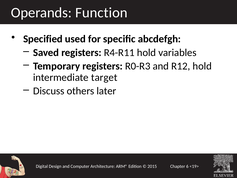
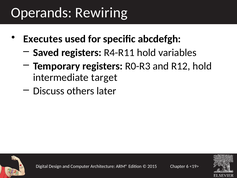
Function: Function -> Rewiring (101, 13)
Specified: Specified -> Executes (43, 39)
